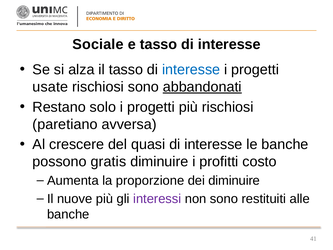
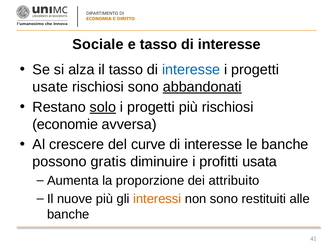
solo underline: none -> present (103, 107)
paretiano: paretiano -> economie (65, 124)
quasi: quasi -> curve (148, 144)
costo: costo -> usata (260, 162)
dei diminuire: diminuire -> attribuito (234, 180)
interessi colour: purple -> orange (157, 199)
